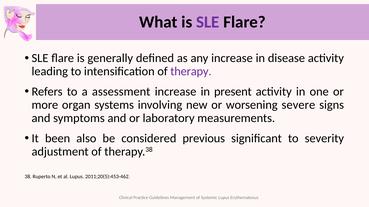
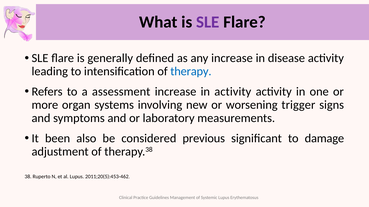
therapy colour: purple -> blue (191, 72)
in present: present -> activity (233, 92)
severe: severe -> trigger (298, 105)
severity: severity -> damage (324, 139)
